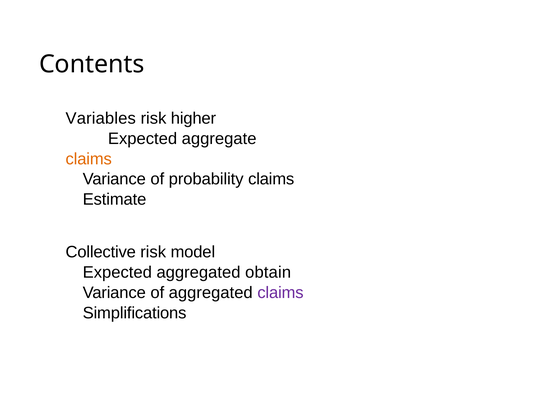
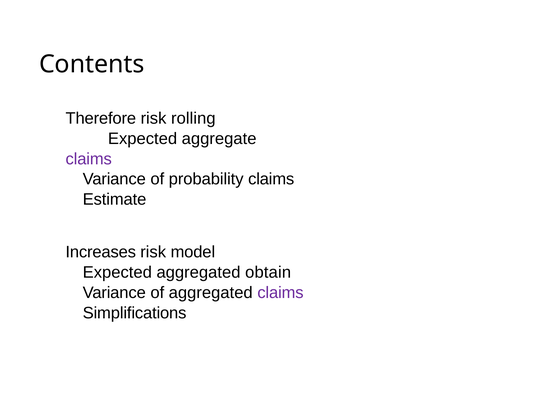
Variables: Variables -> Therefore (101, 118)
higher: higher -> rolling (193, 118)
claims colour: orange -> purple (89, 159)
Collective: Collective -> Increases (101, 252)
